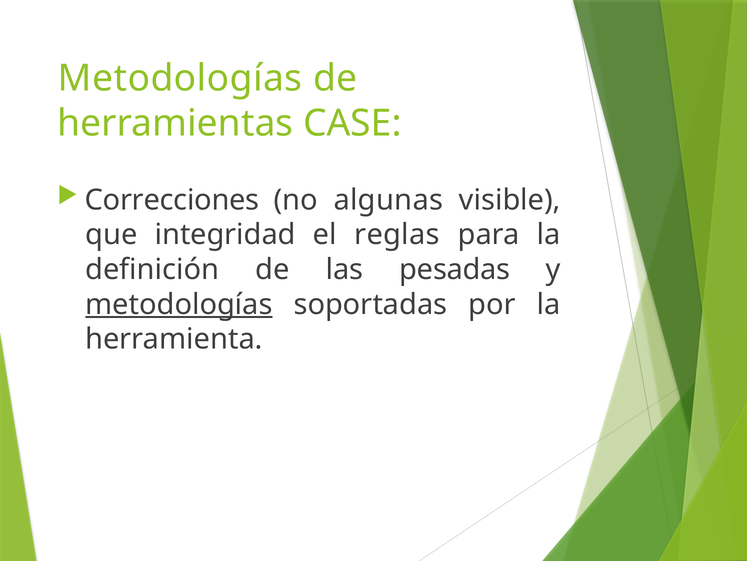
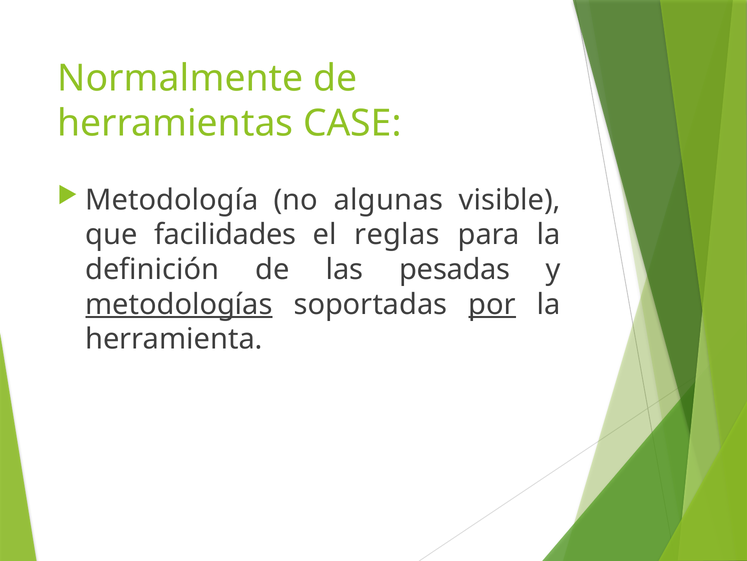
Metodologías: Metodologías -> Normalmente (180, 79)
Correcciones: Correcciones -> Metodología (172, 200)
integridad: integridad -> facilidades (225, 234)
por underline: none -> present (492, 304)
